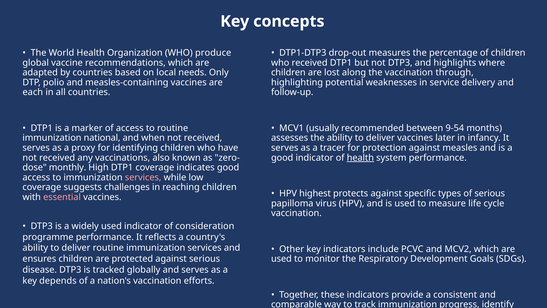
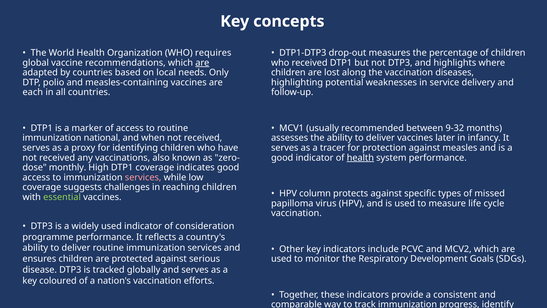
produce: produce -> requires (213, 53)
are underline: none -> present (202, 63)
through: through -> diseases (455, 73)
9-54: 9-54 -> 9-32 (455, 128)
highest: highest -> column (315, 193)
of serious: serious -> missed (490, 193)
essential colour: pink -> light green (62, 197)
depends: depends -> coloured (58, 281)
